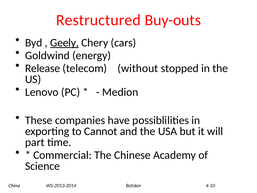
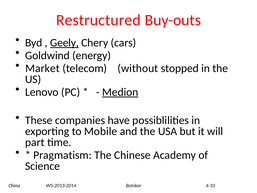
Release: Release -> Market (42, 68)
Medion underline: none -> present (120, 92)
Cannot: Cannot -> Mobile (101, 131)
Commercial: Commercial -> Pragmatism (63, 155)
